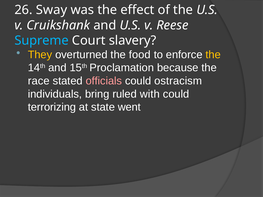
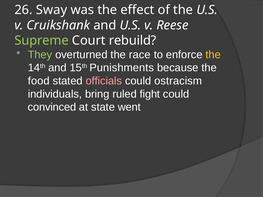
Supreme colour: light blue -> light green (42, 41)
slavery: slavery -> rebuild (133, 41)
They colour: yellow -> light green (40, 55)
food: food -> race (140, 55)
Proclamation: Proclamation -> Punishments (122, 68)
race: race -> food (39, 81)
with: with -> fight (150, 94)
terrorizing: terrorizing -> convinced (52, 107)
